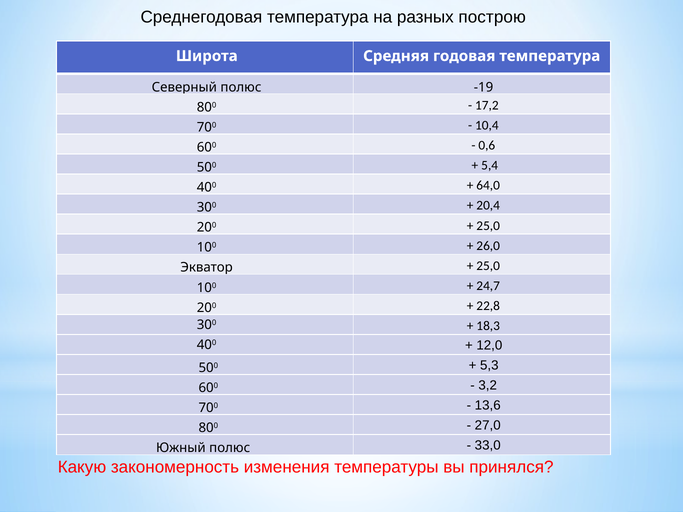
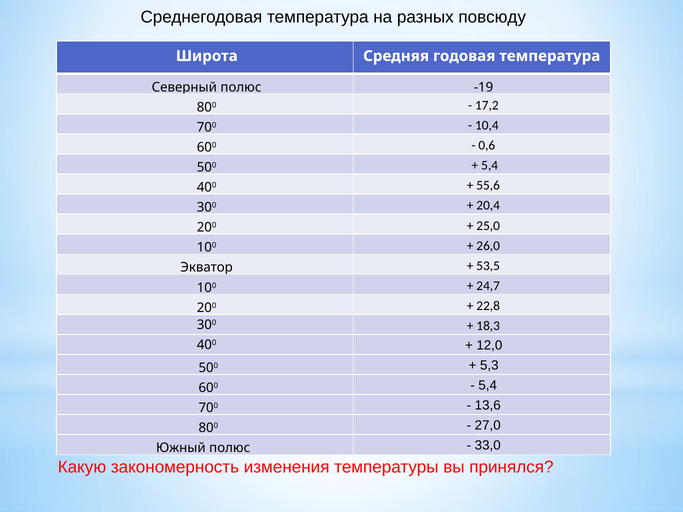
построю: построю -> повсюду (492, 17)
64,0: 64,0 -> 55,6 (488, 186)
25,0: 25,0 -> 53,5 (488, 266)
3,2: 3,2 -> 5,4 (488, 385)
